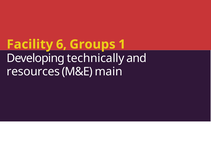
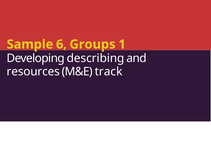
Facility: Facility -> Sample (30, 44)
technically: technically -> describing (96, 58)
main: main -> track (109, 72)
